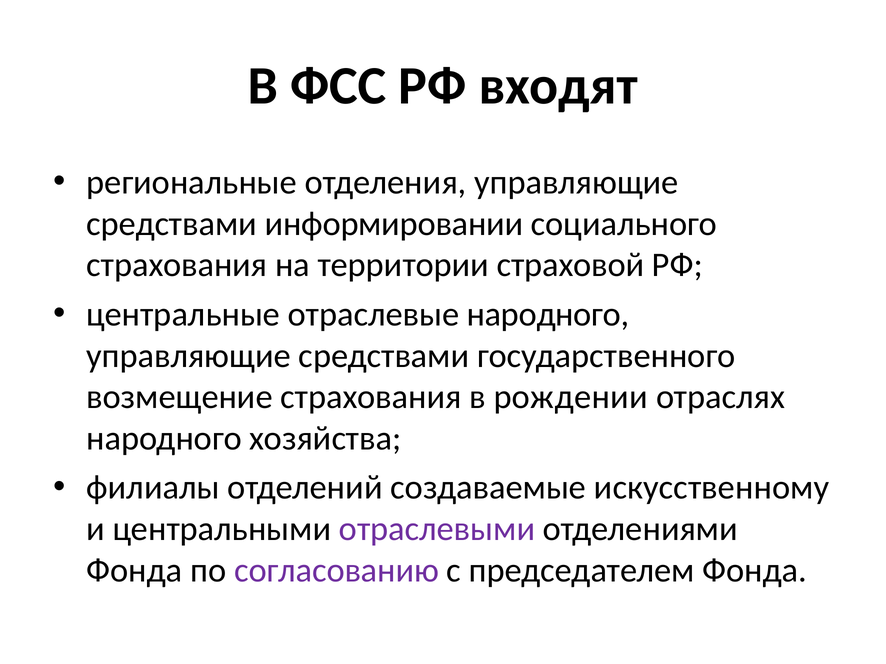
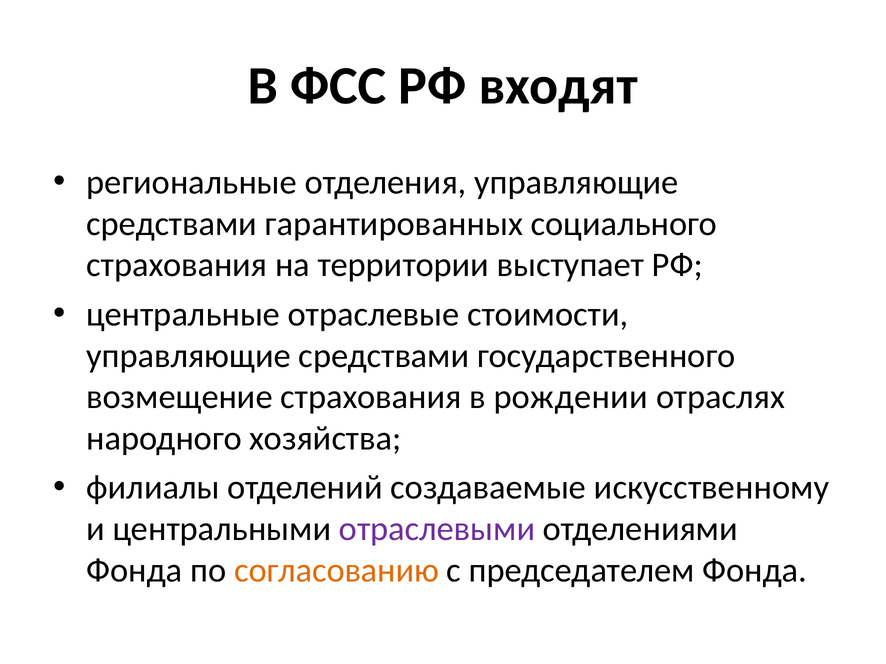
информировании: информировании -> гарантированных (394, 224)
страховой: страховой -> выступает (571, 265)
отраслевые народного: народного -> стоимости (548, 315)
согласованию colour: purple -> orange (336, 571)
